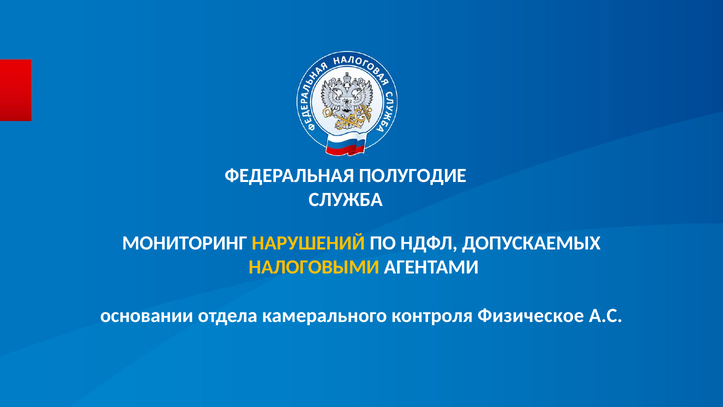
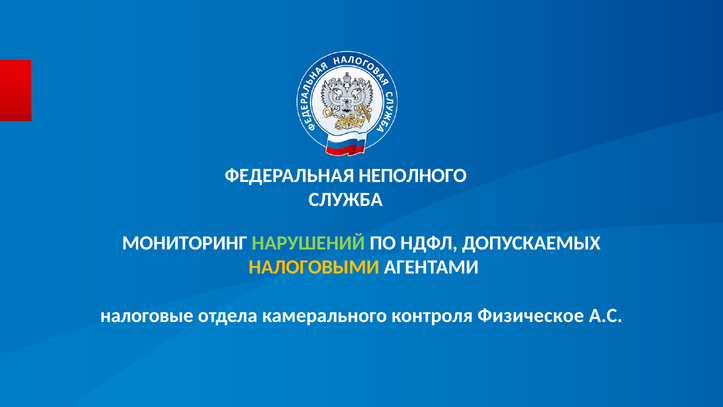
ПОЛУГОДИЕ: ПОЛУГОДИЕ -> НЕПОЛНОГО (413, 176)
НАРУШЕНИЙ colour: yellow -> light green (308, 243)
основании: основании -> налоговые (147, 315)
